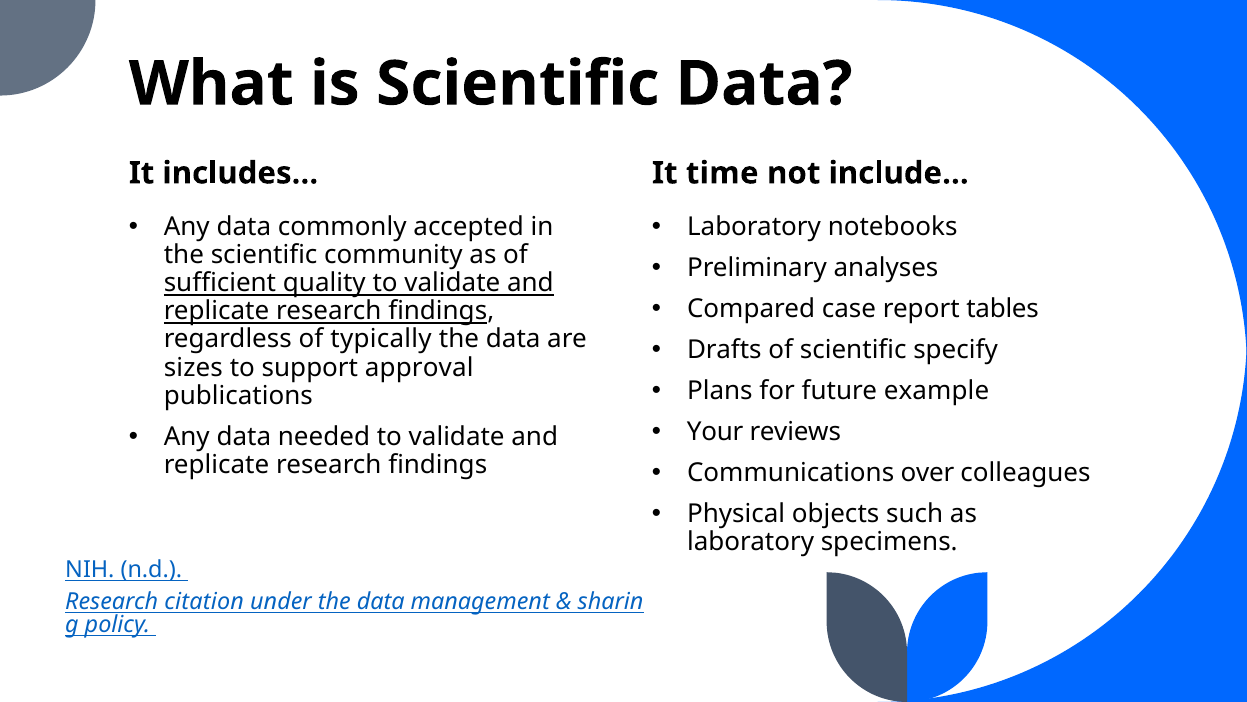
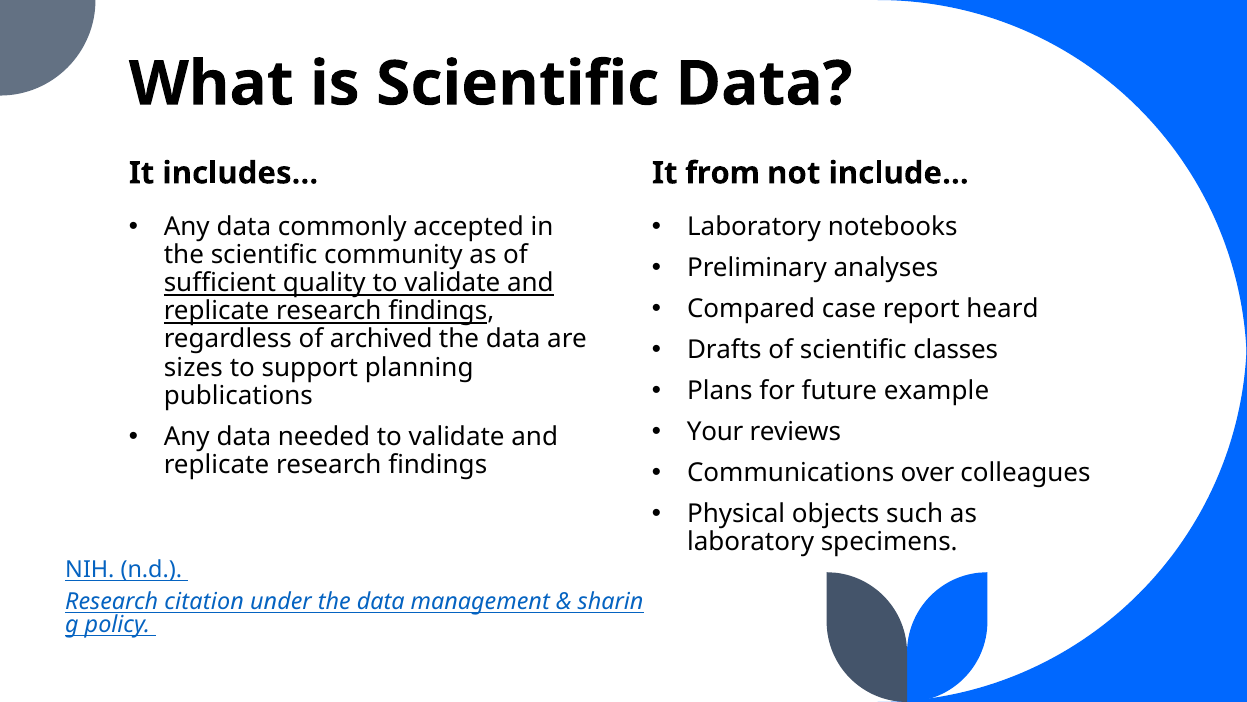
time: time -> from (723, 173)
tables: tables -> heard (1002, 308)
typically: typically -> archived (381, 339)
specify: specify -> classes (956, 350)
approval: approval -> planning (419, 367)
